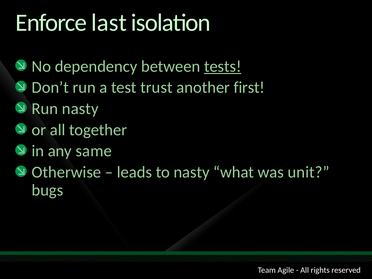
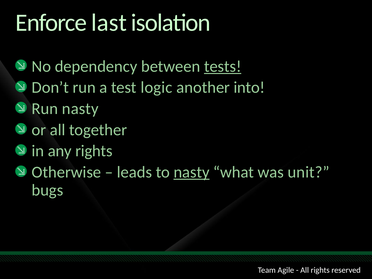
trust: trust -> logic (156, 87)
first: first -> into (249, 87)
any same: same -> rights (94, 151)
nasty underline: none -> present (192, 172)
